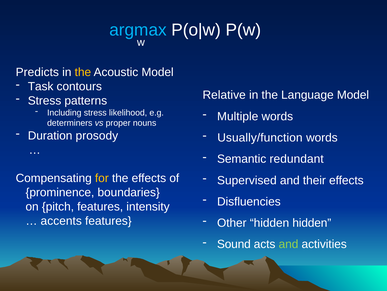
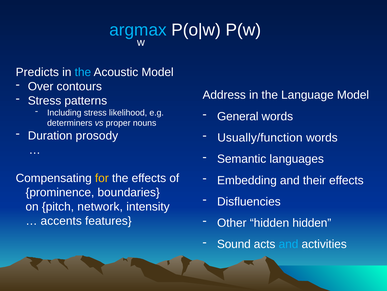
the colour: yellow -> light blue (83, 72)
Task: Task -> Over (41, 86)
Relative: Relative -> Address (224, 95)
Multiple: Multiple -> General (238, 116)
redundant: redundant -> languages (297, 159)
Supervised: Supervised -> Embedding (247, 180)
pitch features: features -> network (100, 206)
and colour: light green -> light blue (288, 244)
